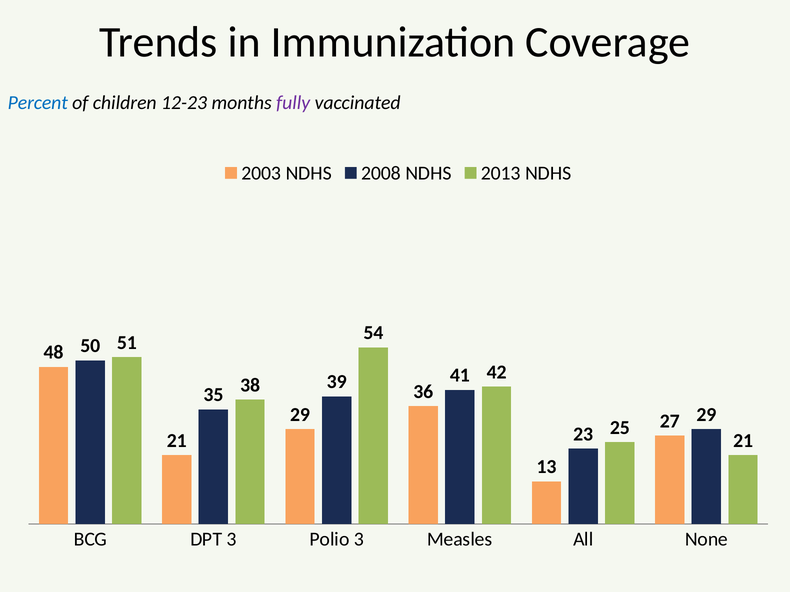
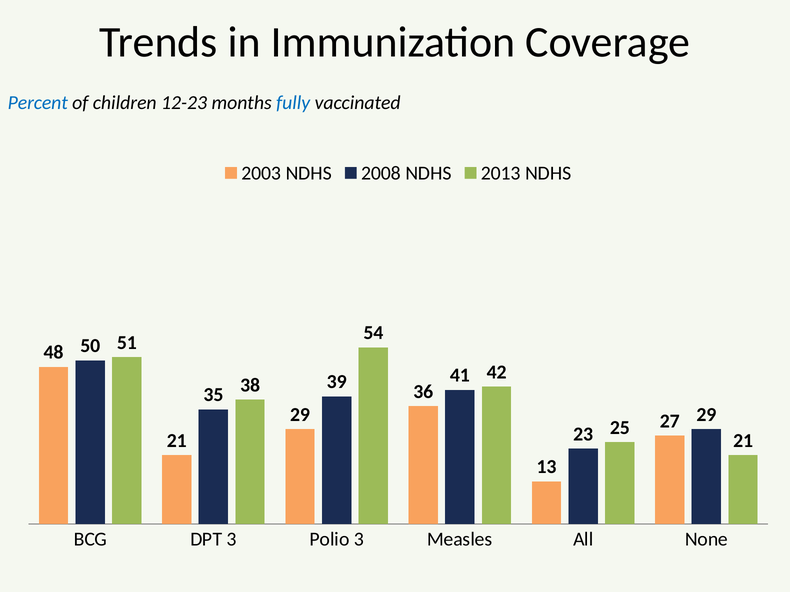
fully colour: purple -> blue (293, 103)
